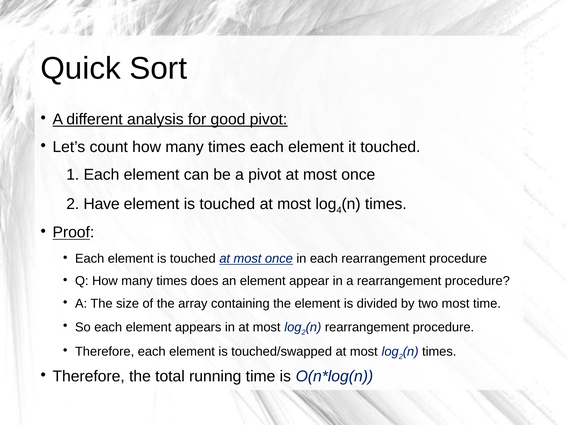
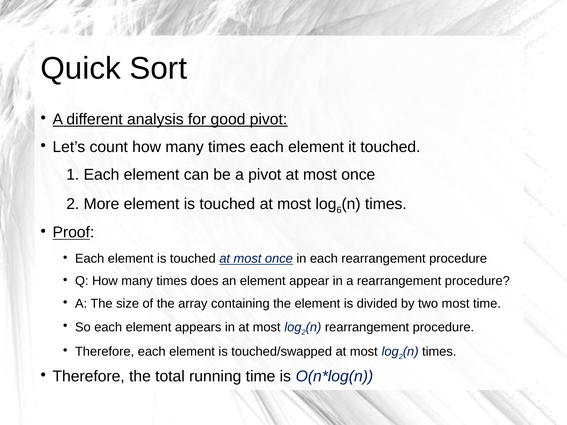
Have: Have -> More (101, 204)
4: 4 -> 6 (339, 210)
